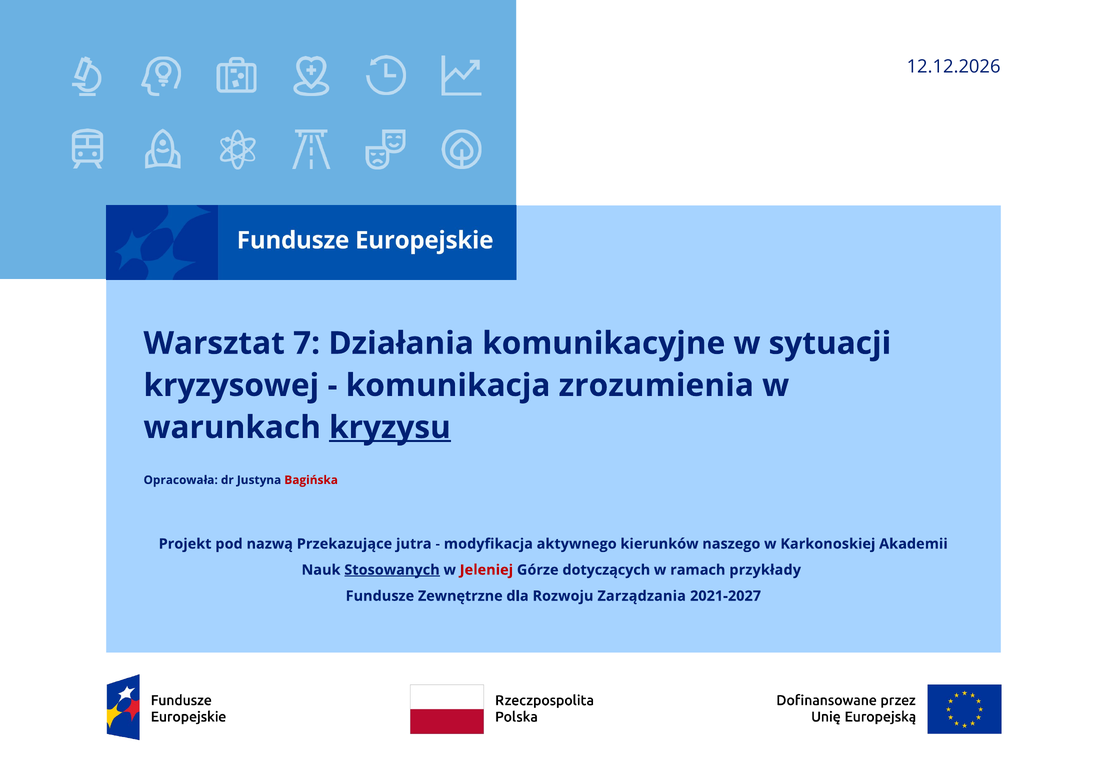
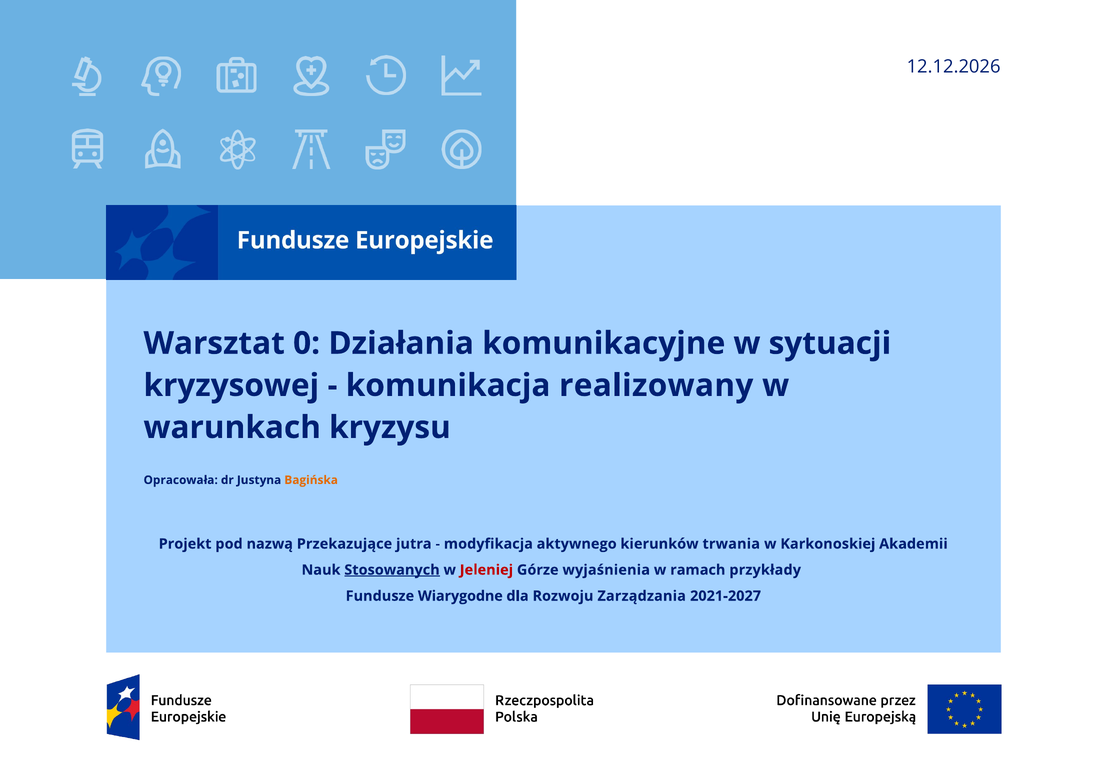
7: 7 -> 0 (307, 343)
zrozumienia: zrozumienia -> realizowany (656, 385)
kryzysu underline: present -> none (390, 427)
Bagińska colour: red -> orange (311, 480)
naszego: naszego -> trwania (731, 544)
dotyczących: dotyczących -> wyjaśnienia (606, 570)
Zewnętrzne: Zewnętrzne -> Wiarygodne (460, 596)
